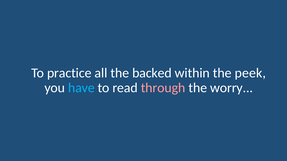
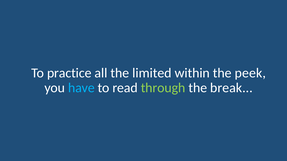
backed: backed -> limited (152, 73)
through colour: pink -> light green (163, 88)
worry: worry -> break (231, 88)
